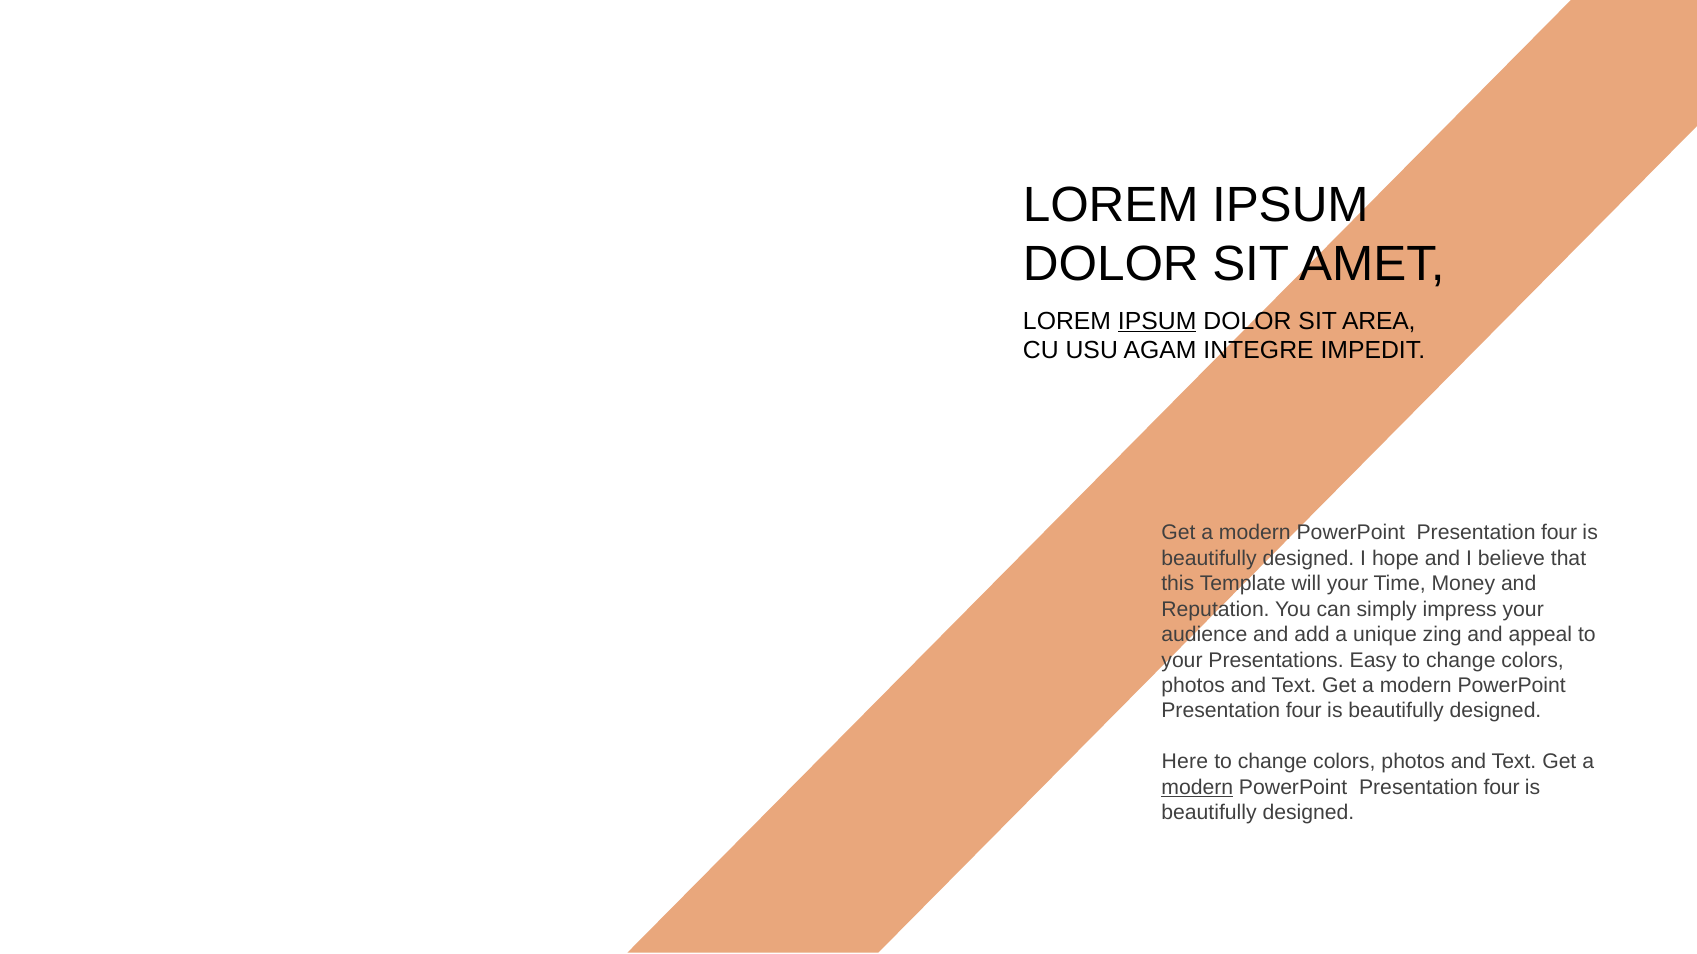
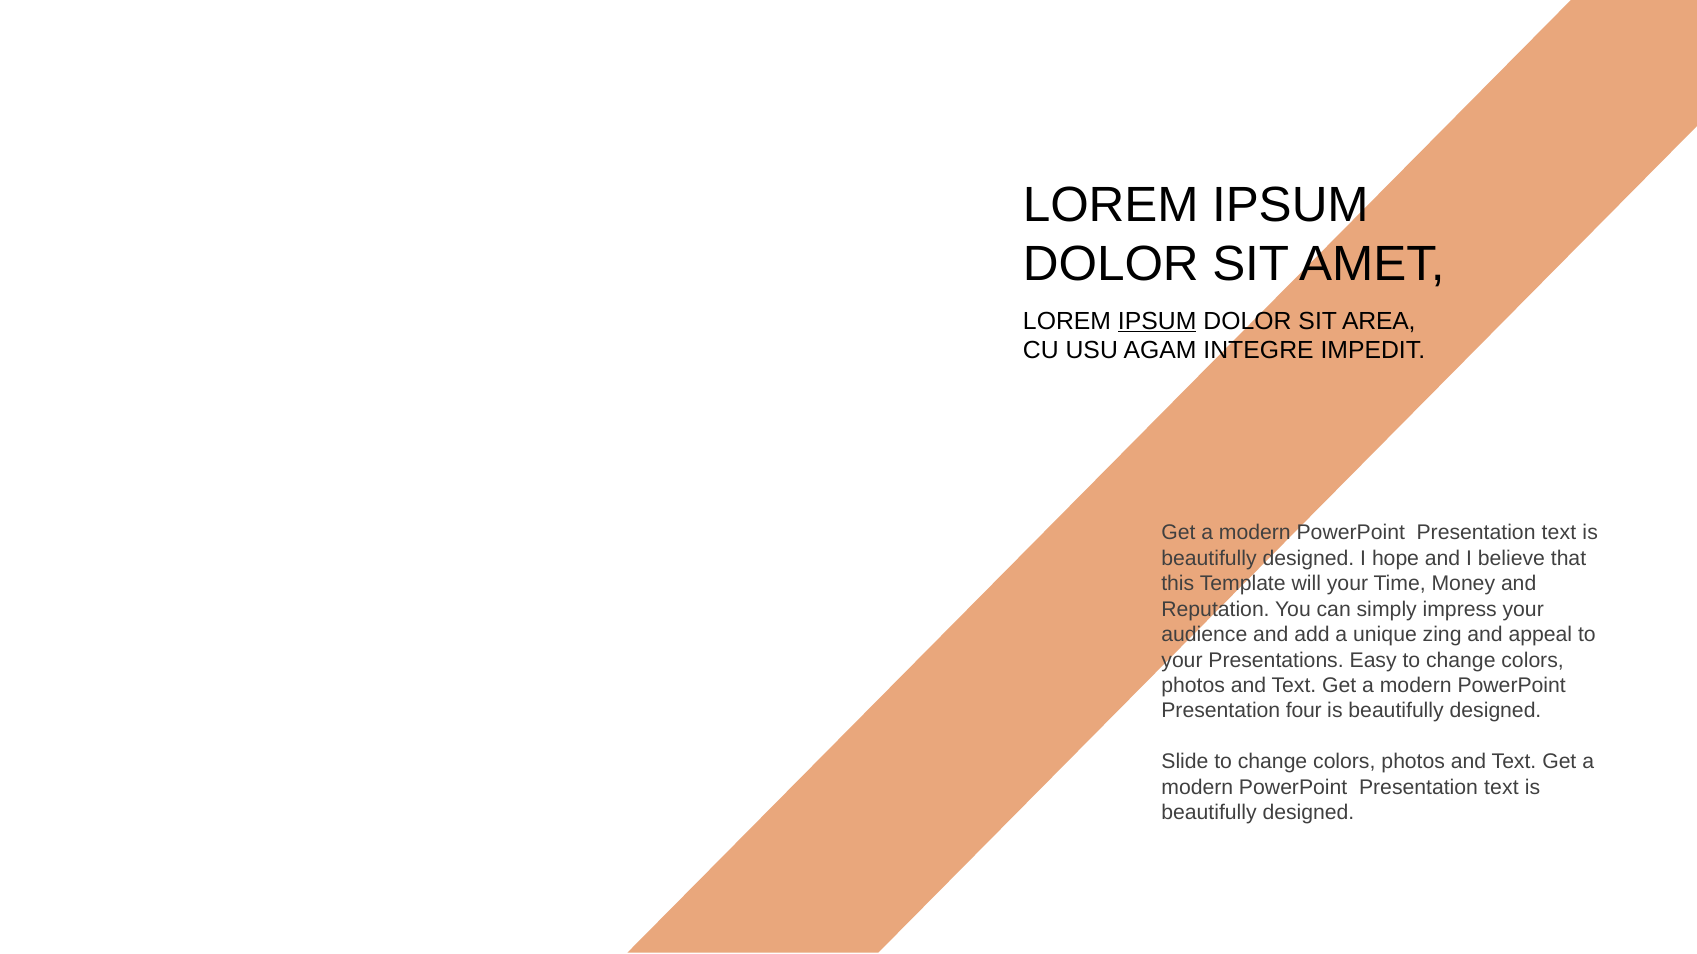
four: four -> text (1559, 533)
Here: Here -> Slide (1185, 762)
modern underline: present -> none (1197, 788)
four: four -> text (1501, 788)
